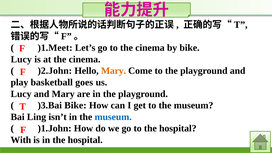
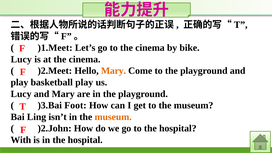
)2.John: )2.John -> )2.Meet (55, 71)
basketball goes: goes -> play (84, 82)
)3.Bai Bike: Bike -> Foot (75, 105)
museum colour: blue -> orange (113, 117)
)1.John: )1.John -> )2.John (55, 128)
